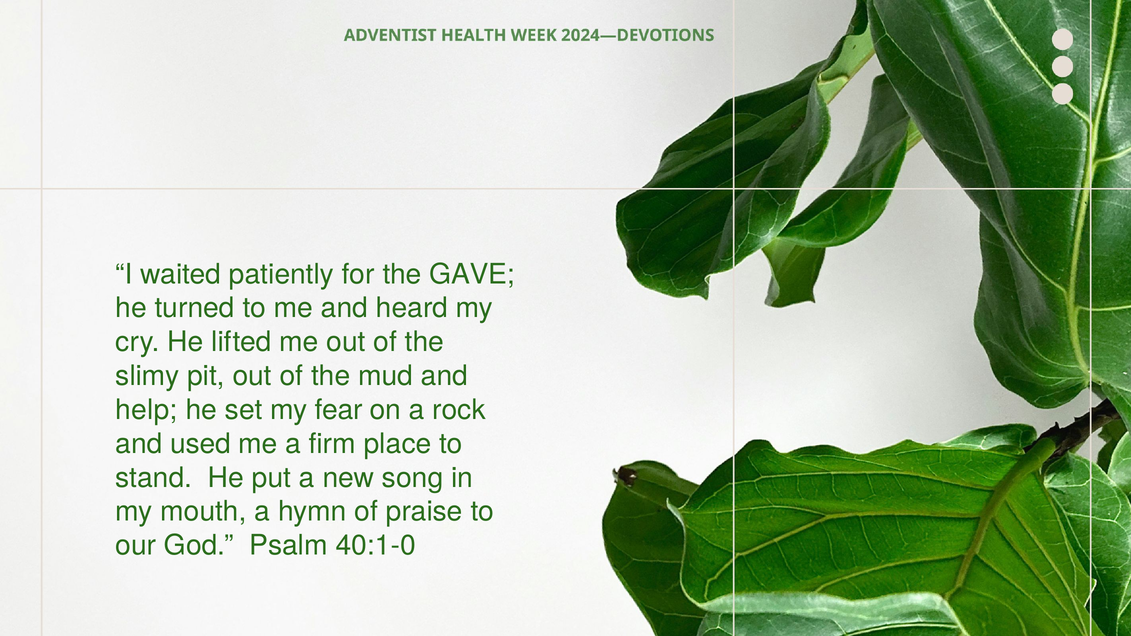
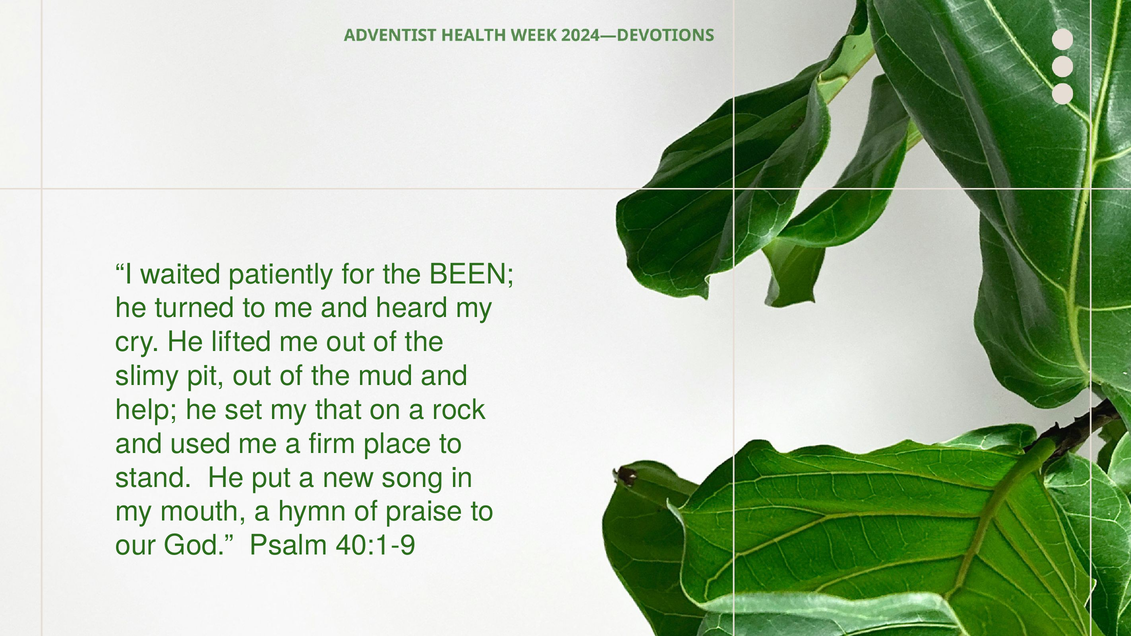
GAVE: GAVE -> BEEN (472, 274)
fear: fear -> that (339, 410)
40:1-0: 40:1-0 -> 40:1-9 (376, 546)
